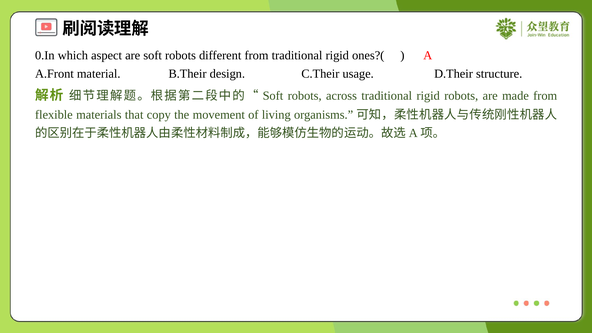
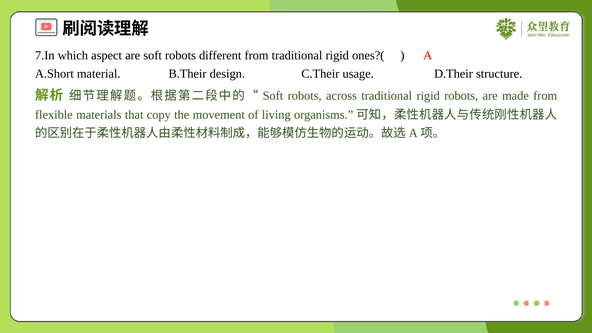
0.In: 0.In -> 7.In (45, 55)
A.Front: A.Front -> A.Short (54, 74)
